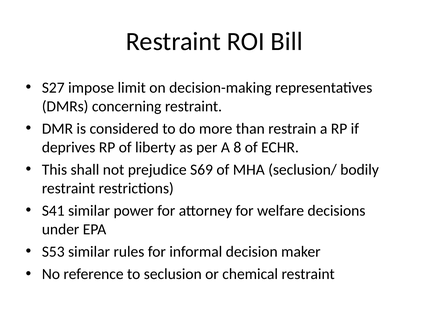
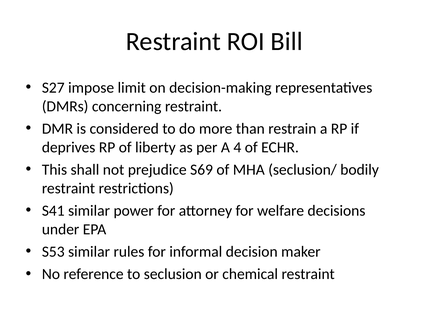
8: 8 -> 4 (237, 147)
